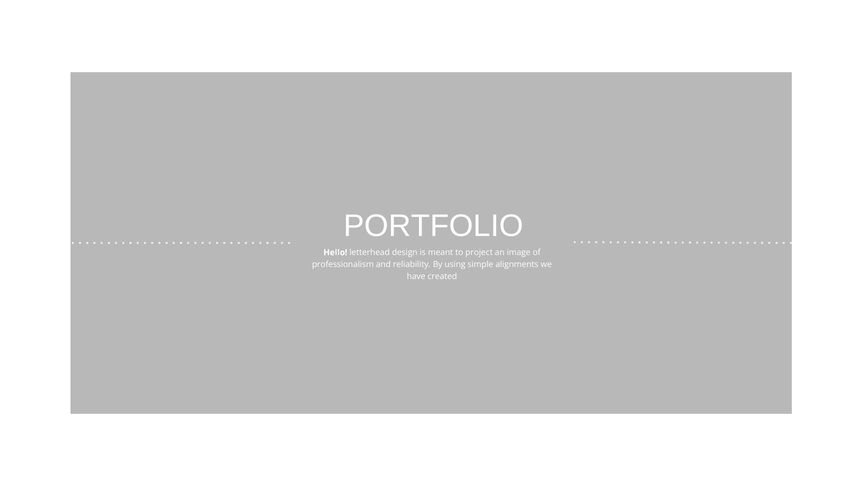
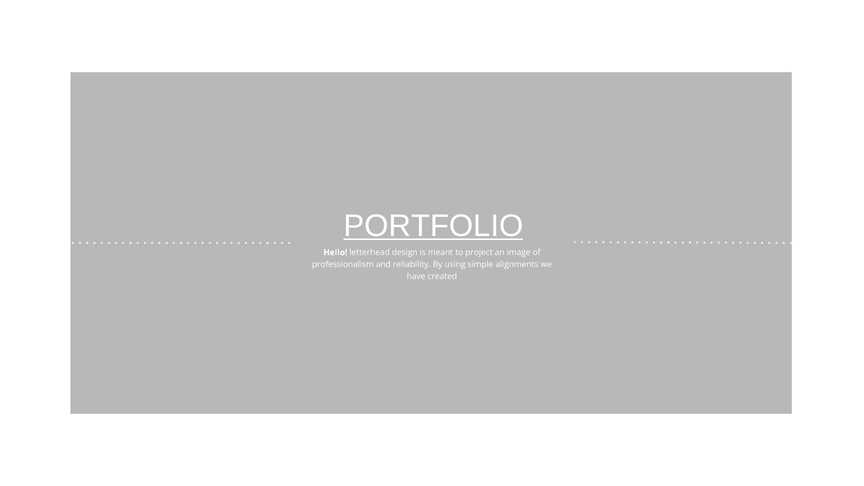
PORTFOLIO underline: none -> present (433, 226)
